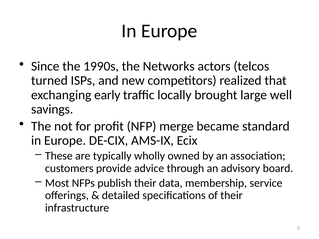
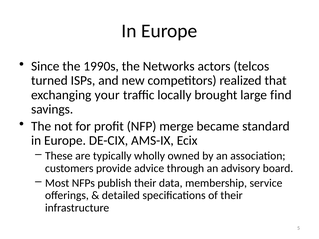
early: early -> your (107, 95)
well: well -> find (281, 95)
